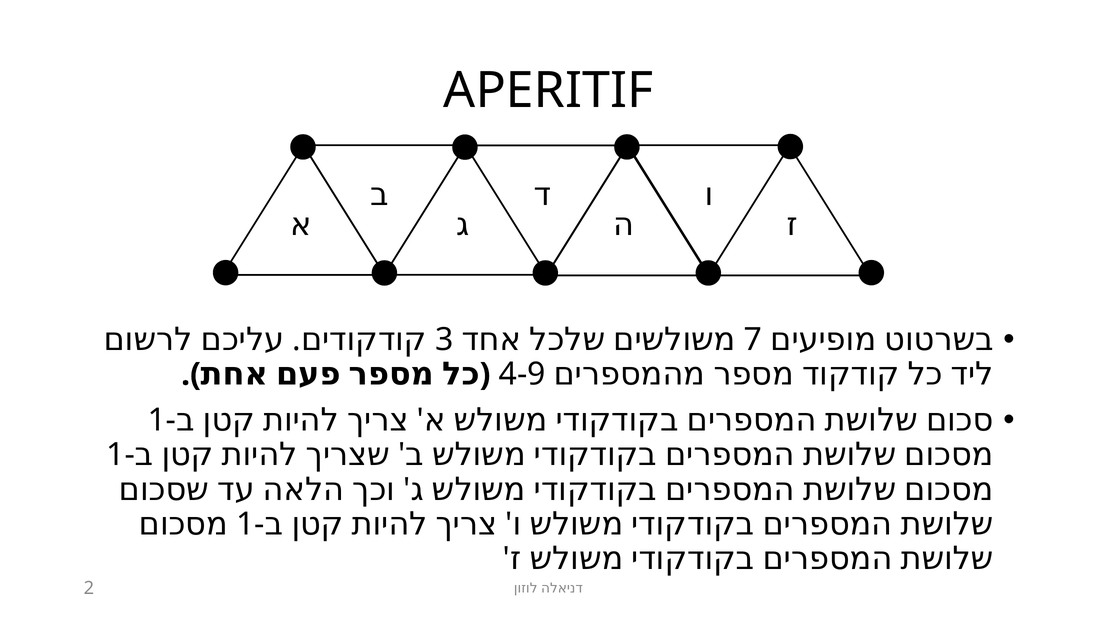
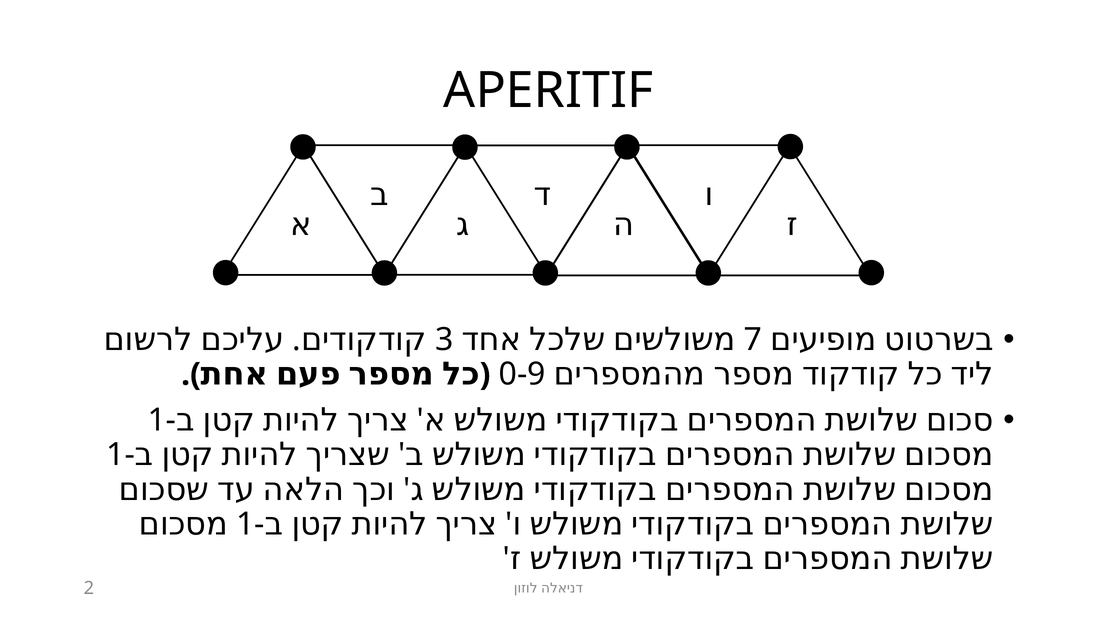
4-9: 4-9 -> 0-9 (522, 374)
